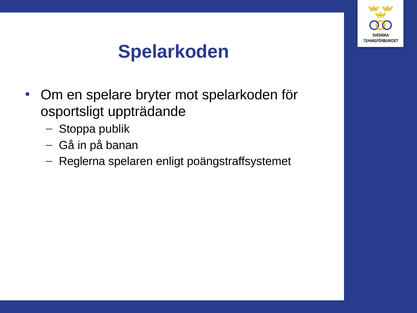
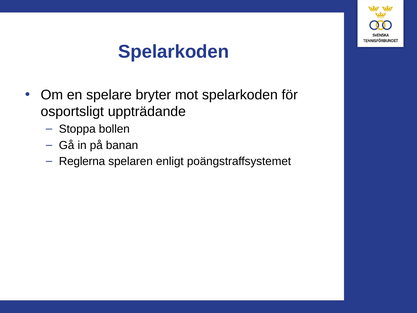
publik: publik -> bollen (114, 129)
